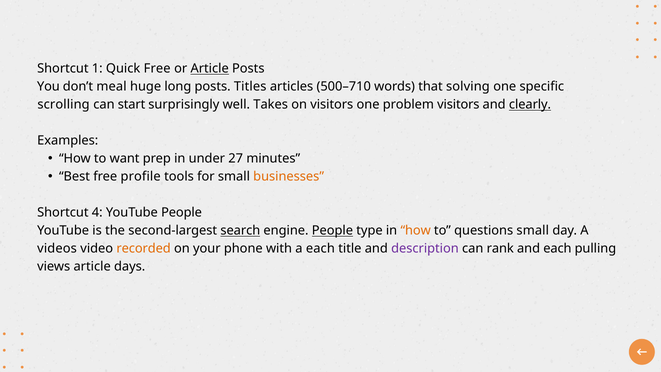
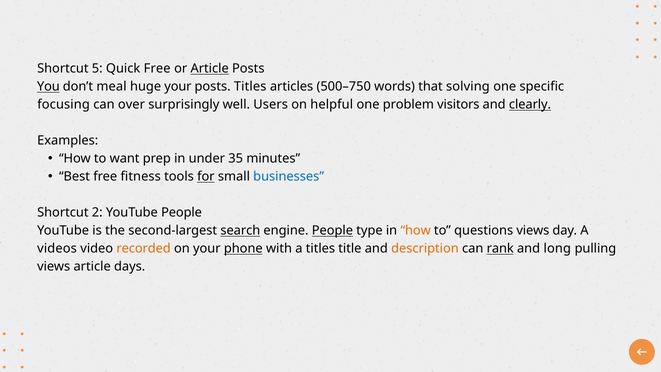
1: 1 -> 5 (97, 69)
You underline: none -> present (48, 87)
huge long: long -> your (178, 87)
500–710: 500–710 -> 500–750 (344, 87)
scrolling: scrolling -> focusing (64, 105)
start: start -> over (131, 105)
Takes: Takes -> Users (271, 105)
on visitors: visitors -> helpful (332, 105)
27: 27 -> 35 (236, 159)
profile: profile -> fitness (141, 177)
for underline: none -> present (206, 177)
businesses colour: orange -> blue (289, 177)
4: 4 -> 2 (97, 213)
questions small: small -> views (533, 231)
phone underline: none -> present (243, 249)
a each: each -> titles (320, 249)
description colour: purple -> orange (425, 249)
rank underline: none -> present (500, 249)
and each: each -> long (557, 249)
